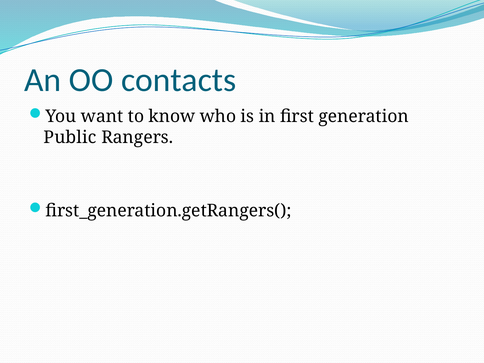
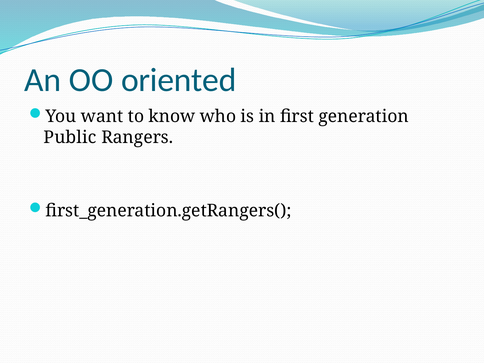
contacts: contacts -> oriented (179, 80)
